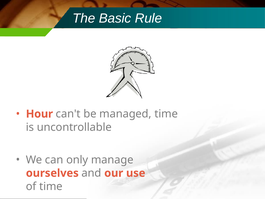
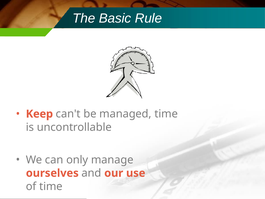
Hour: Hour -> Keep (39, 114)
